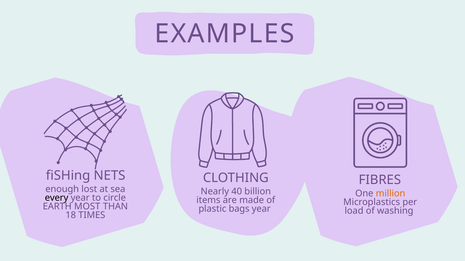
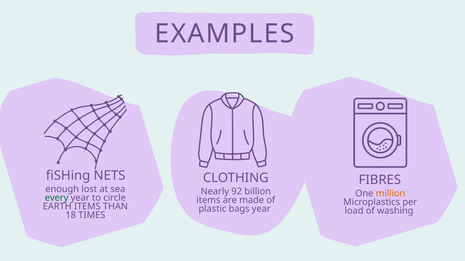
40: 40 -> 92 (237, 192)
every colour: black -> green (57, 198)
EARTH MOST: MOST -> ITEMS (87, 207)
